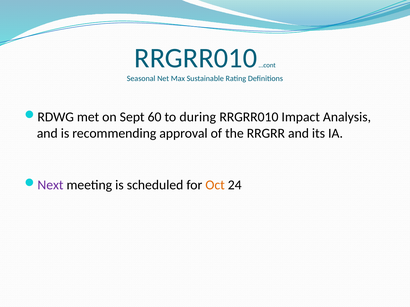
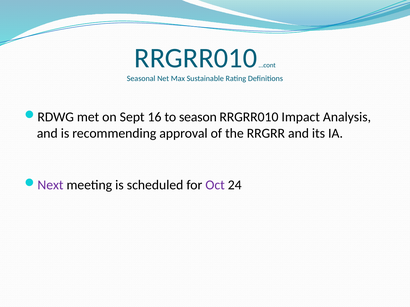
60: 60 -> 16 (155, 117)
during: during -> season (198, 117)
Oct colour: orange -> purple (215, 185)
